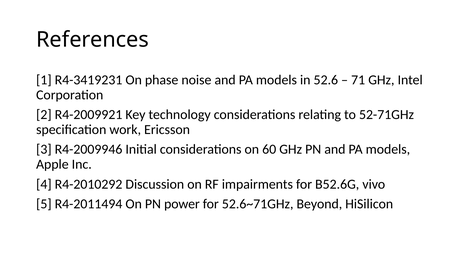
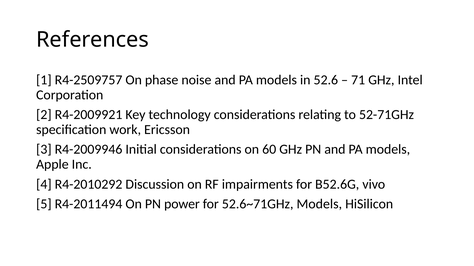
R4-3419231: R4-3419231 -> R4-2509757 (89, 80)
52.6~71GHz Beyond: Beyond -> Models (319, 204)
